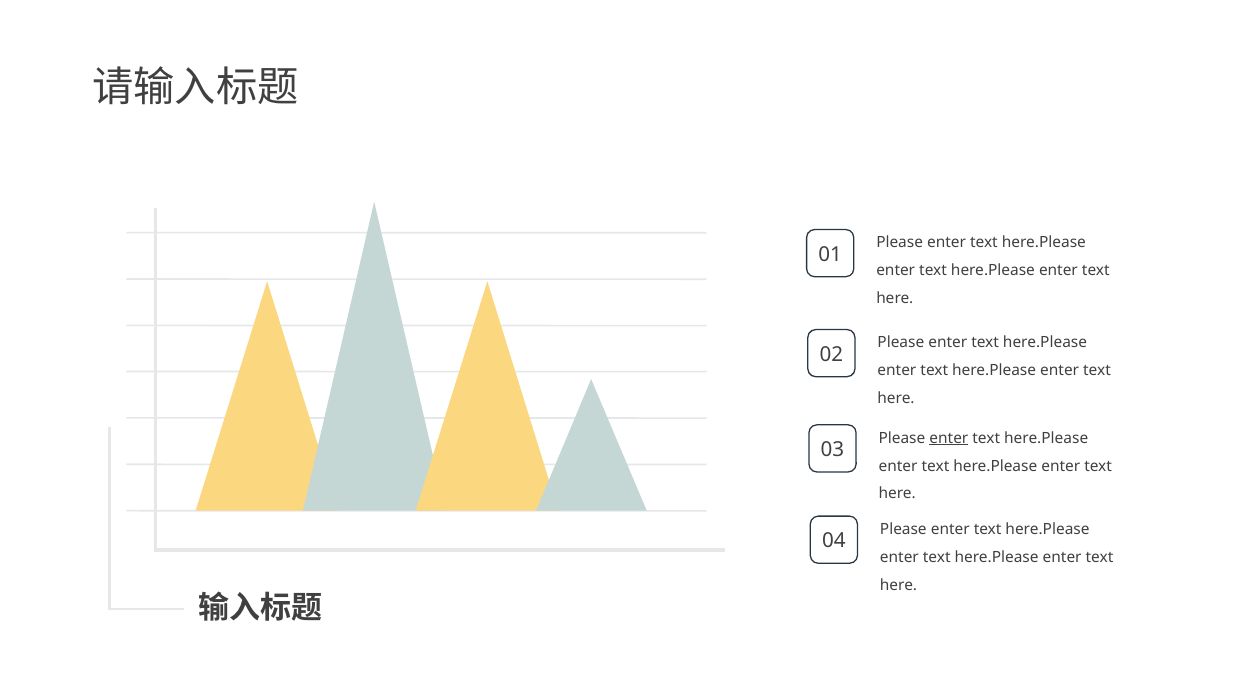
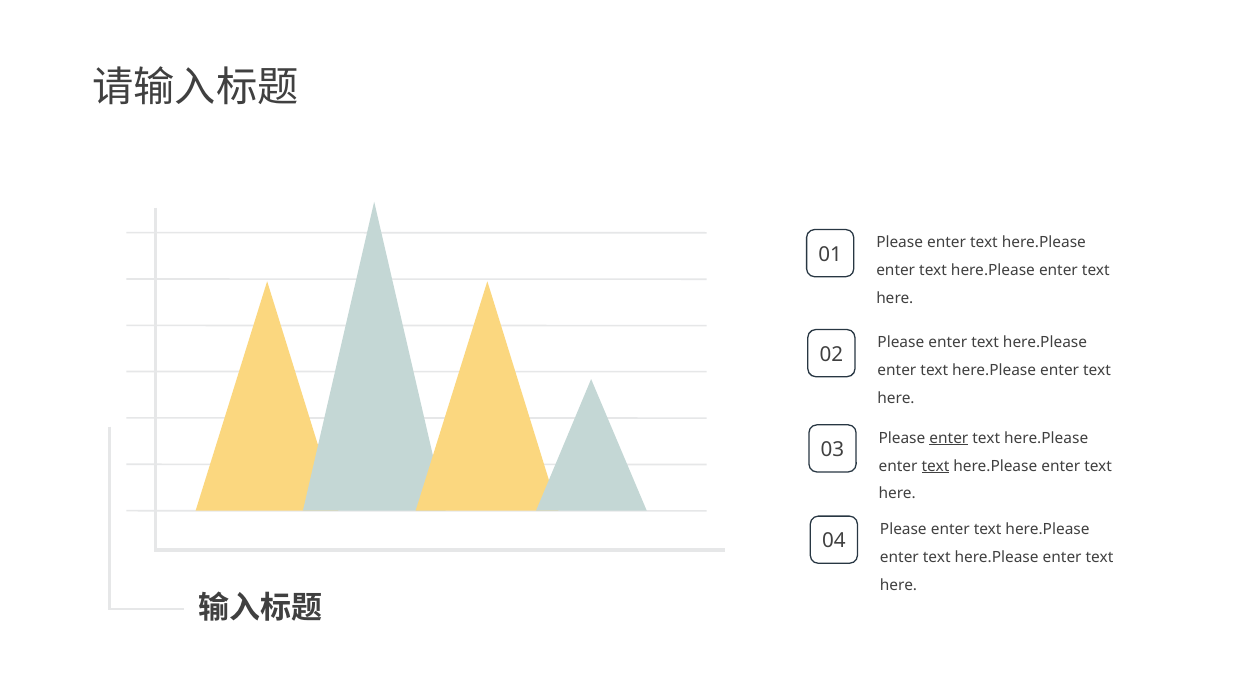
text underline: none -> present (935, 466)
